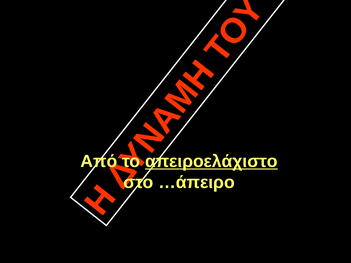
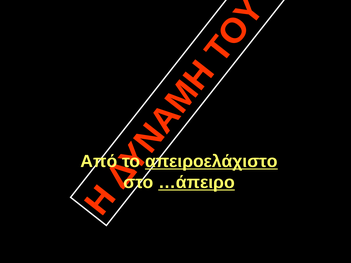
…άπειρο underline: none -> present (197, 183)
